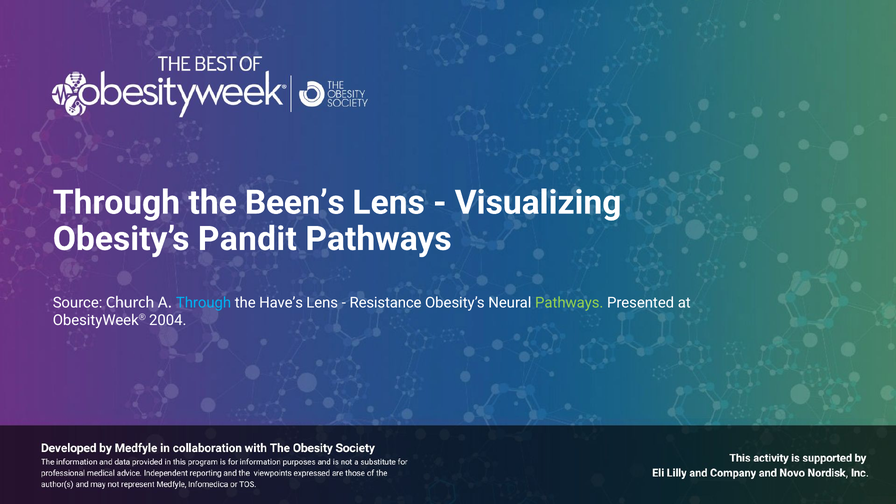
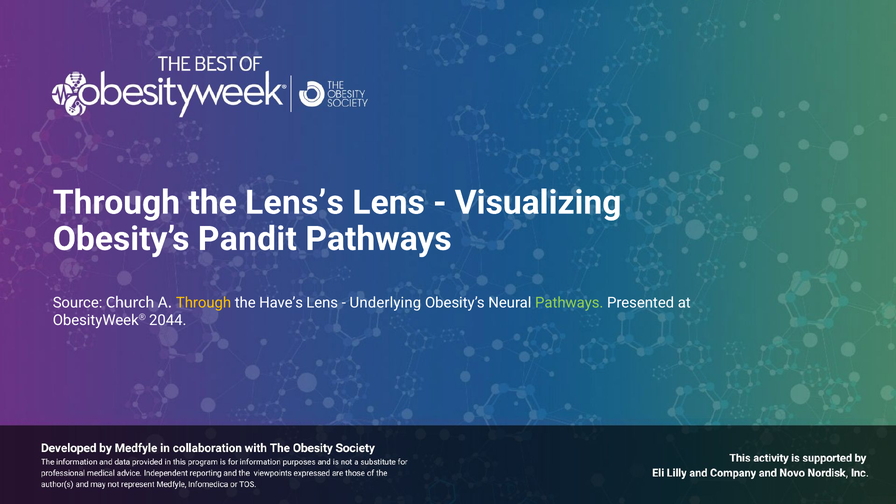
Been’s: Been’s -> Lens’s (294, 203)
Through colour: light blue -> yellow (204, 303)
Resistance: Resistance -> Underlying (385, 303)
2004: 2004 -> 2044 (168, 320)
